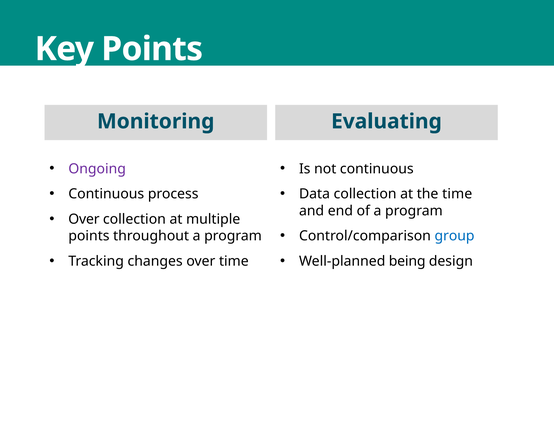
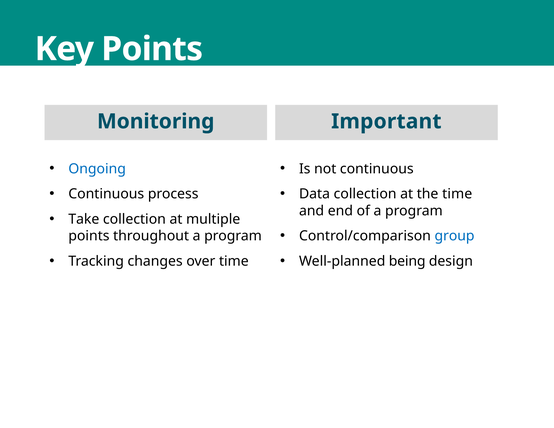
Evaluating: Evaluating -> Important (386, 121)
Ongoing colour: purple -> blue (97, 169)
Over: Over -> Take (84, 219)
